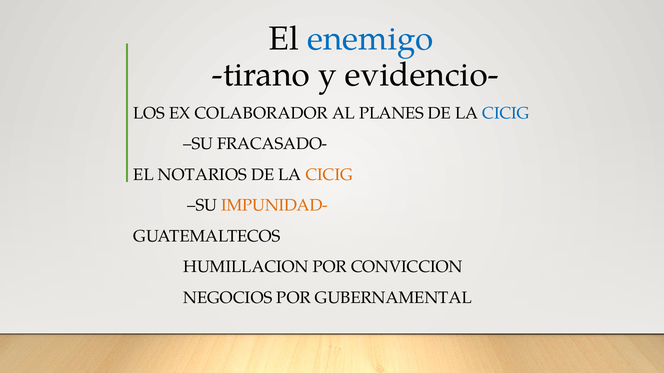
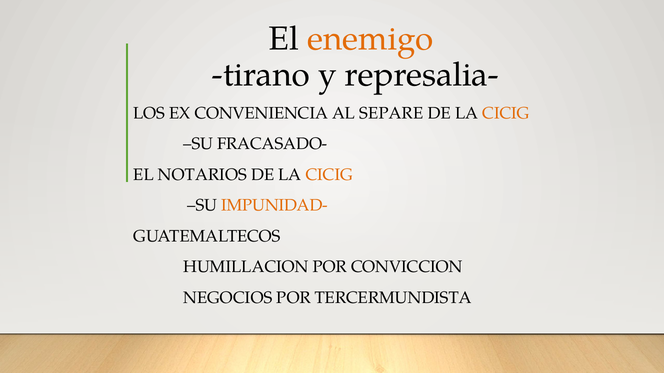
enemigo colour: blue -> orange (370, 39)
evidencio-: evidencio- -> represalia- (422, 75)
COLABORADOR: COLABORADOR -> CONVENIENCIA (261, 113)
PLANES: PLANES -> SEPARE (391, 113)
CICIG colour: blue -> orange (506, 113)
GUBERNAMENTAL: GUBERNAMENTAL -> TERCERMUNDISTA (393, 298)
